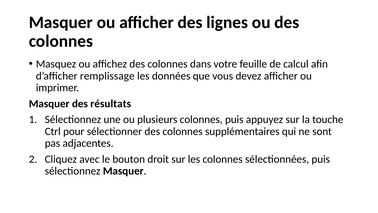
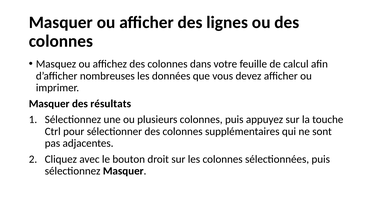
remplissage: remplissage -> nombreuses (107, 76)
